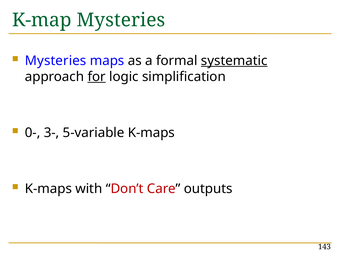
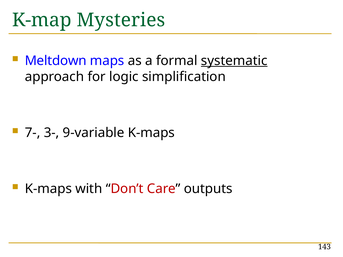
Mysteries: Mysteries -> Meltdown (56, 61)
for underline: present -> none (97, 77)
0-: 0- -> 7- (33, 133)
5-variable: 5-variable -> 9-variable (94, 133)
